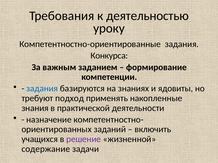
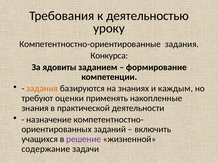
важным: важным -> ядовиты (59, 67)
задания colour: blue -> orange (42, 89)
ядовиты: ядовиты -> каждым (176, 89)
подход: подход -> оценки (70, 99)
